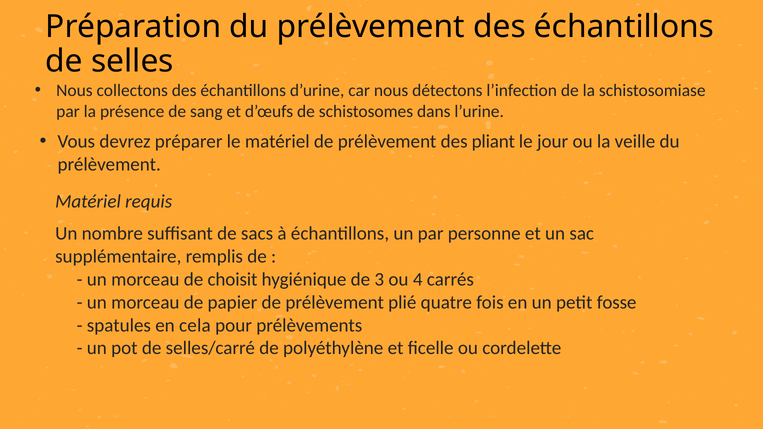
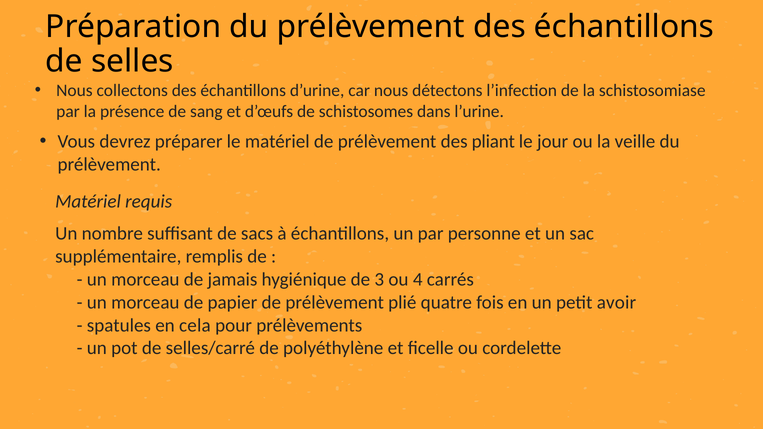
choisit: choisit -> jamais (232, 280)
fosse: fosse -> avoir (616, 302)
